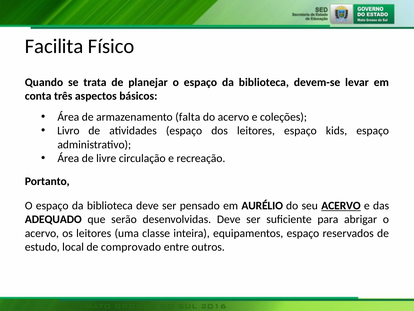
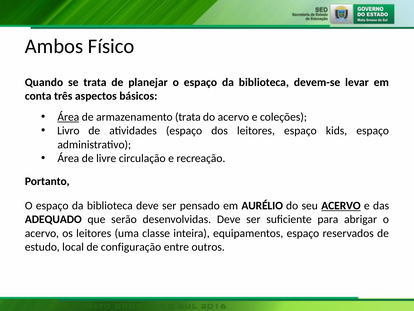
Facilita: Facilita -> Ambos (54, 46)
Área underline: none -> present (68, 117)
armazenamento falta: falta -> trata (188, 117)
comprovado: comprovado -> configuração (131, 247)
